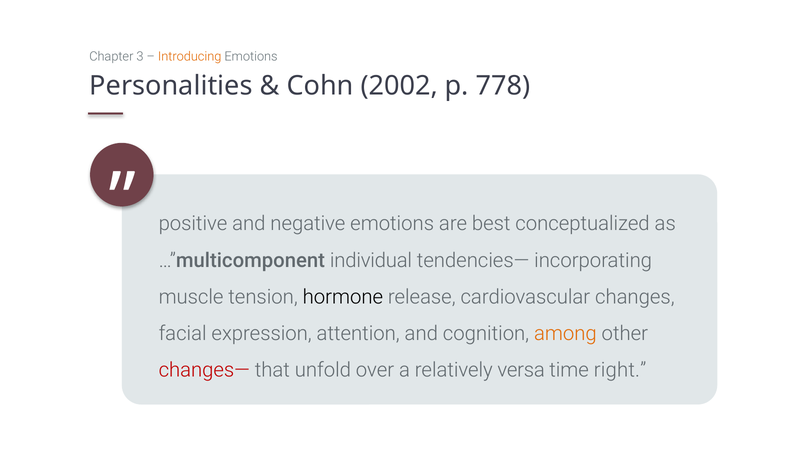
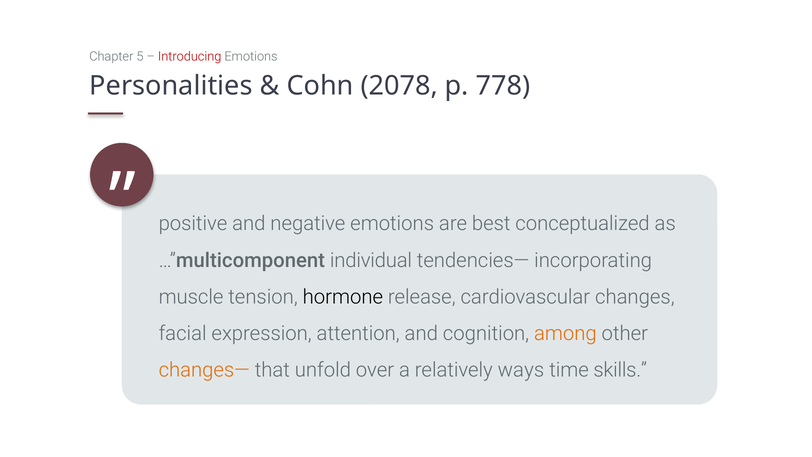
3: 3 -> 5 (140, 57)
Introducing colour: orange -> red (190, 57)
2002: 2002 -> 2078 (399, 86)
changes— colour: red -> orange (204, 370)
versa: versa -> ways (521, 370)
right: right -> skills (620, 370)
